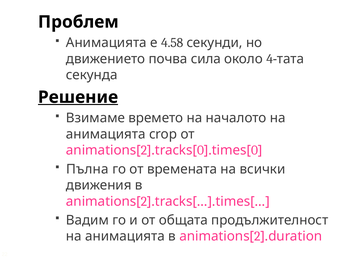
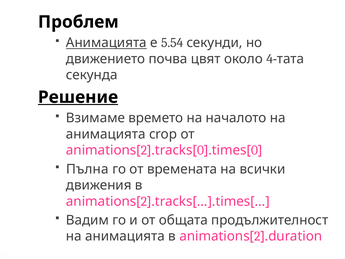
Анимацията underline: none -> present (106, 43)
4.58: 4.58 -> 5.54 (172, 43)
сила: сила -> цвят (206, 59)
